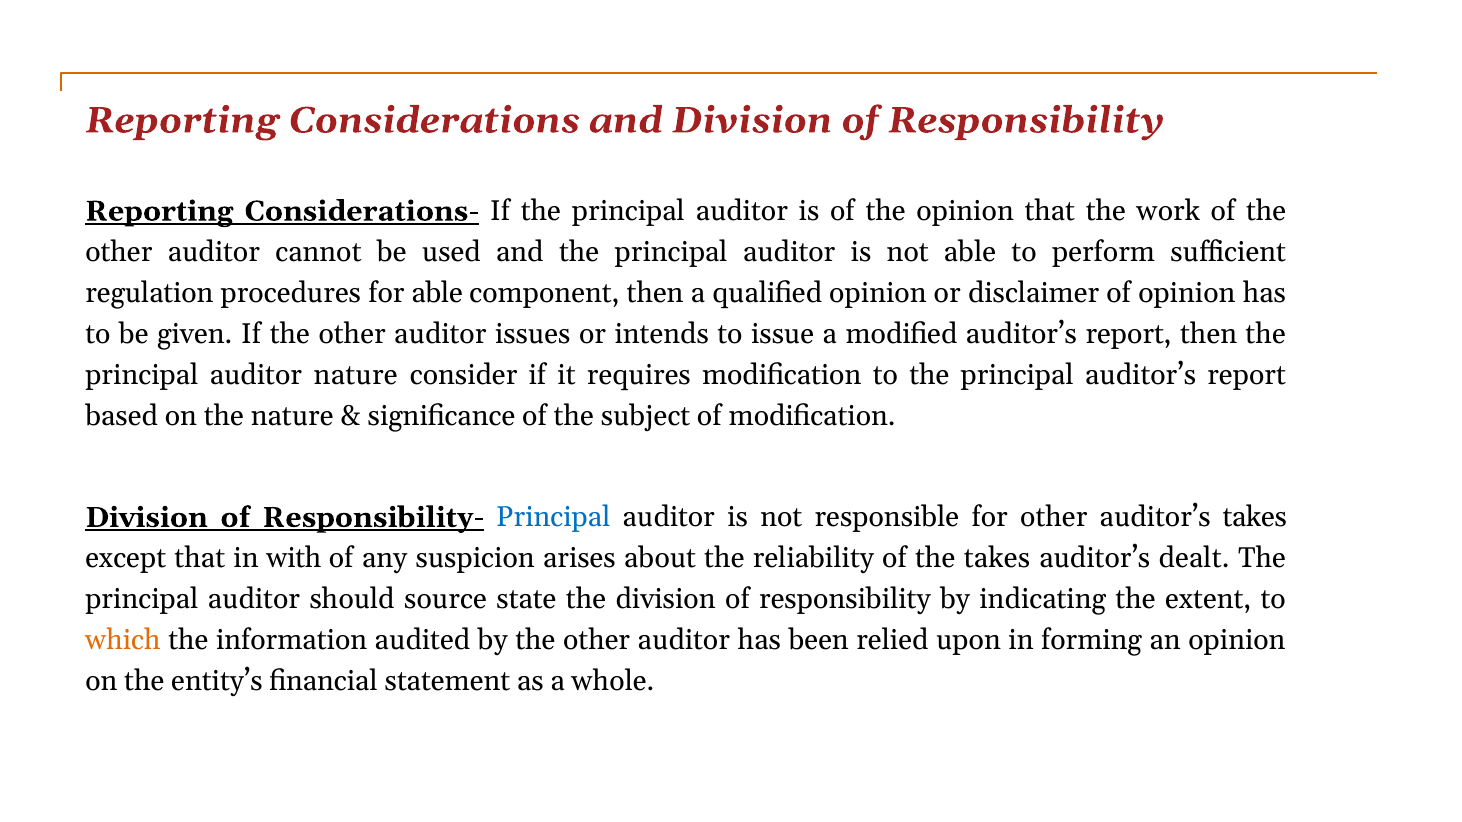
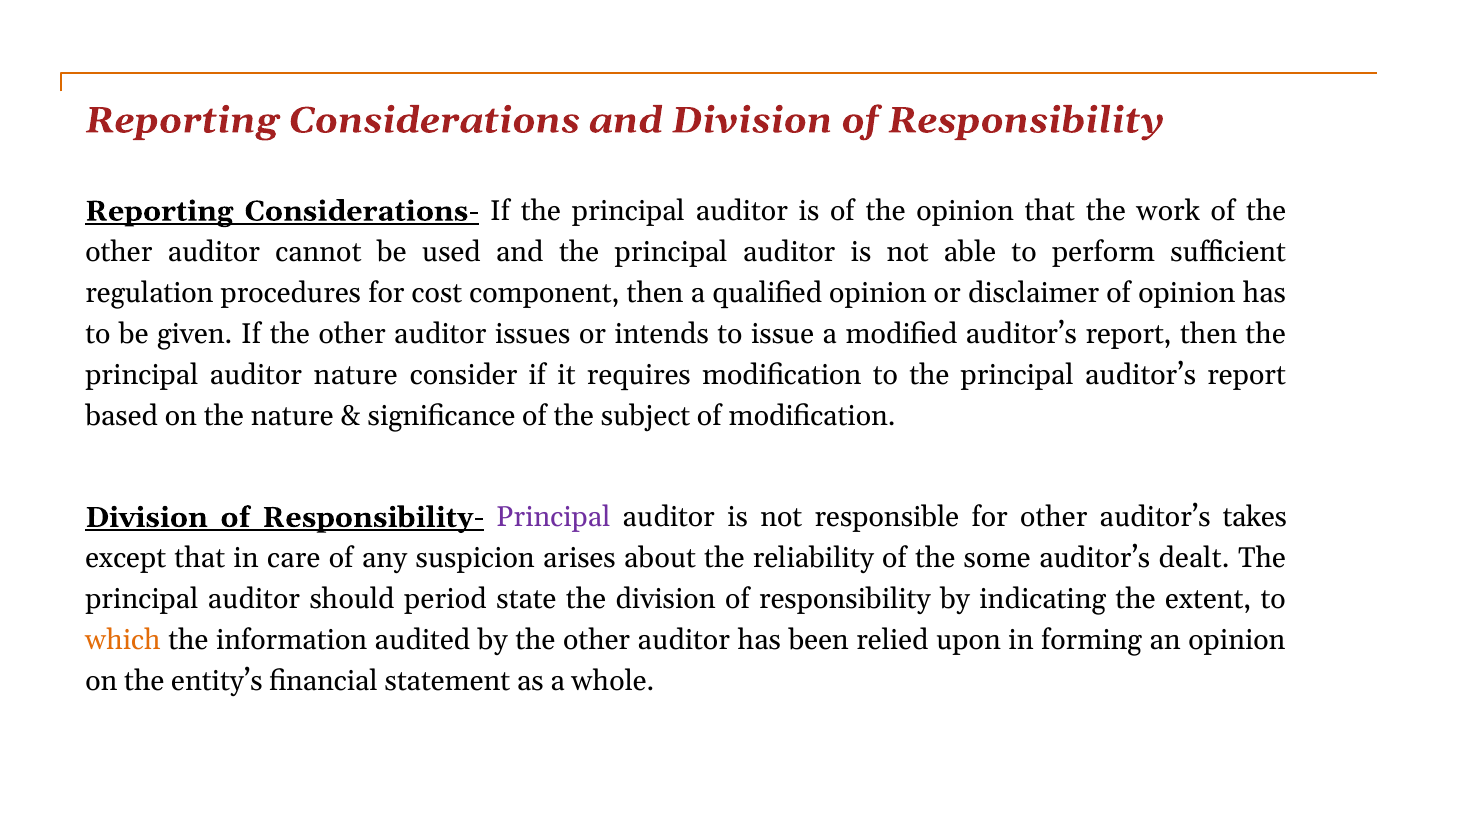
for able: able -> cost (437, 293)
Principal colour: blue -> purple (553, 518)
with: with -> care (294, 559)
the takes: takes -> some (997, 559)
source: source -> period (445, 600)
